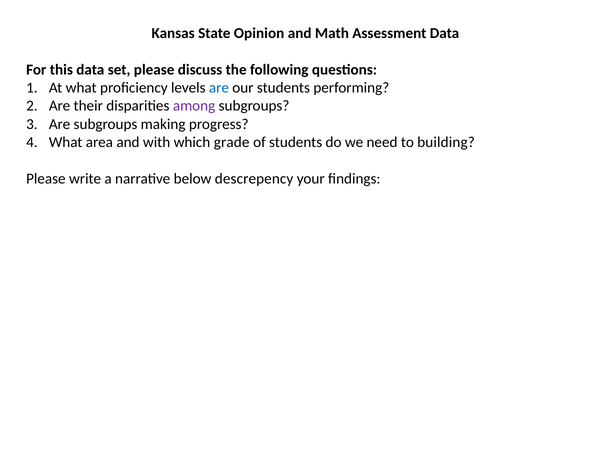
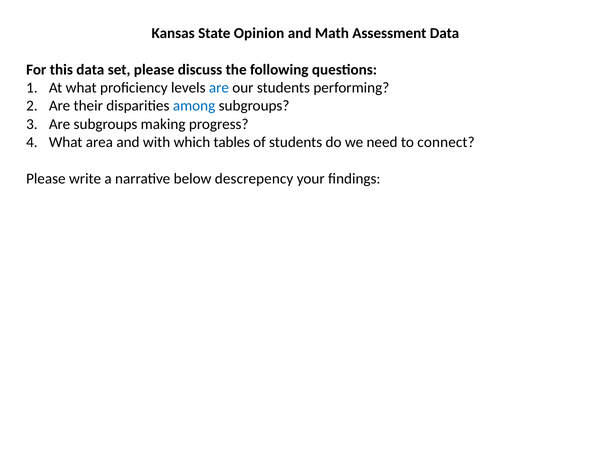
among colour: purple -> blue (194, 106)
grade: grade -> tables (232, 142)
building: building -> connect (446, 142)
